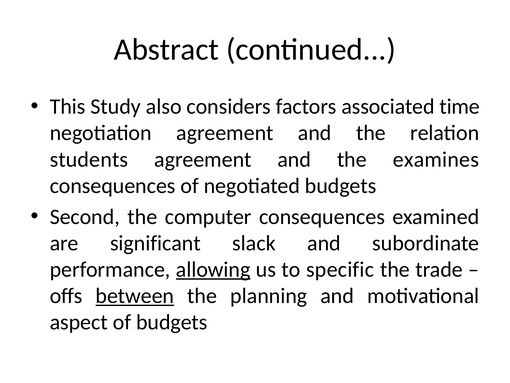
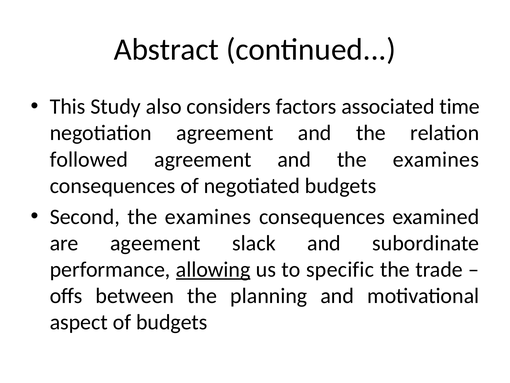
students: students -> followed (89, 159)
Second the computer: computer -> examines (208, 217)
significant: significant -> ageement (155, 243)
between underline: present -> none (135, 296)
